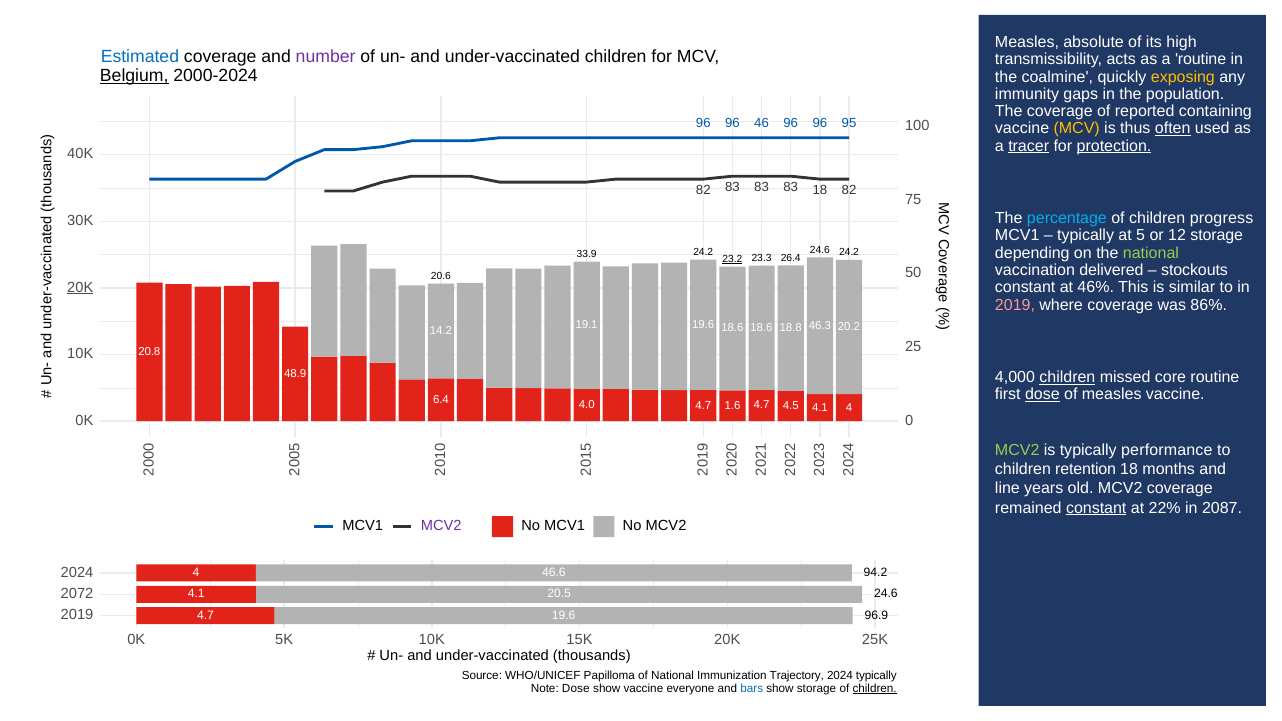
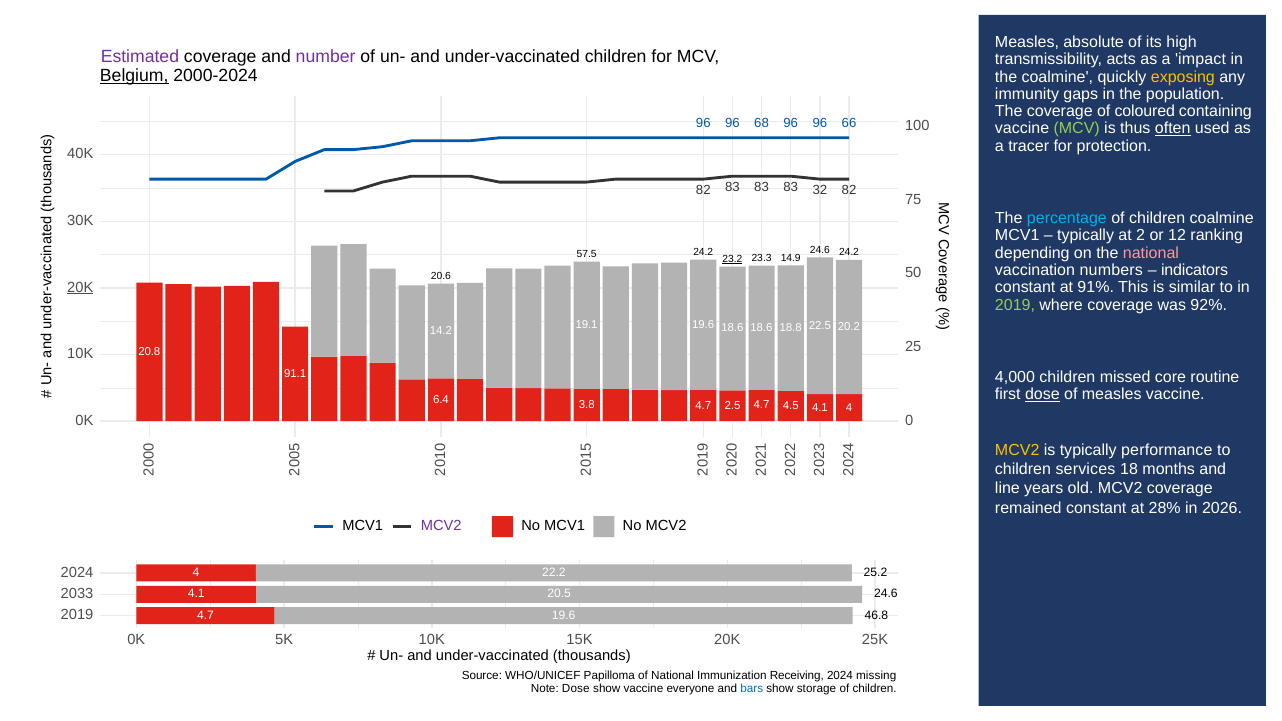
Estimated colour: blue -> purple (140, 57)
a routine: routine -> impact (1200, 59)
reported: reported -> coloured (1145, 111)
46: 46 -> 68 (762, 123)
95: 95 -> 66 (849, 123)
MCV colour: yellow -> light green (1077, 129)
tracer underline: present -> none (1029, 146)
protection underline: present -> none (1114, 146)
83 18: 18 -> 32 (820, 190)
children progress: progress -> coalmine (1222, 218)
at 5: 5 -> 2 (1141, 236)
12 storage: storage -> ranking (1217, 236)
national colour: light green -> pink (1151, 253)
33.9: 33.9 -> 57.5 (587, 254)
26.4: 26.4 -> 14.9 (791, 258)
delivered: delivered -> numbers (1111, 270)
stockouts: stockouts -> indicators (1195, 270)
46%: 46% -> 91% (1096, 288)
2019 colour: pink -> light green (1015, 305)
86%: 86% -> 92% (1209, 305)
46.3: 46.3 -> 22.5 (820, 325)
48.9: 48.9 -> 91.1 (295, 374)
children underline: present -> none (1067, 377)
4.0: 4.0 -> 3.8 (587, 405)
1.6: 1.6 -> 2.5 (733, 405)
MCV2 colour: light green -> yellow (1017, 450)
retention: retention -> services (1085, 470)
constant underline: present -> none (1096, 508)
22%: 22% -> 28% (1165, 508)
2087: 2087 -> 2026 (1222, 508)
46.6: 46.6 -> 22.2 (554, 573)
94.2: 94.2 -> 25.2 (876, 573)
2072: 2072 -> 2033 (77, 594)
96.9: 96.9 -> 46.8 (876, 615)
Trajectory: Trajectory -> Receiving (797, 676)
2024 typically: typically -> missing (876, 676)
children underline: present -> none (875, 689)
